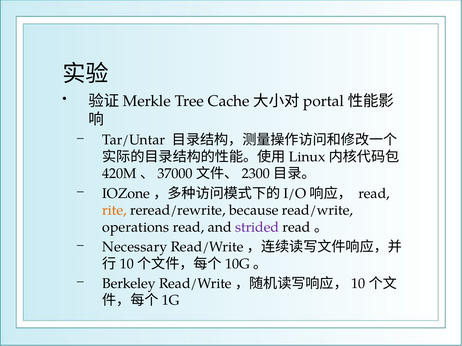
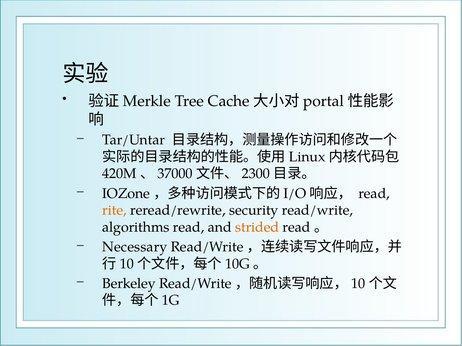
because: because -> security (254, 211)
operations: operations -> algorithms (136, 227)
strided colour: purple -> orange (257, 227)
